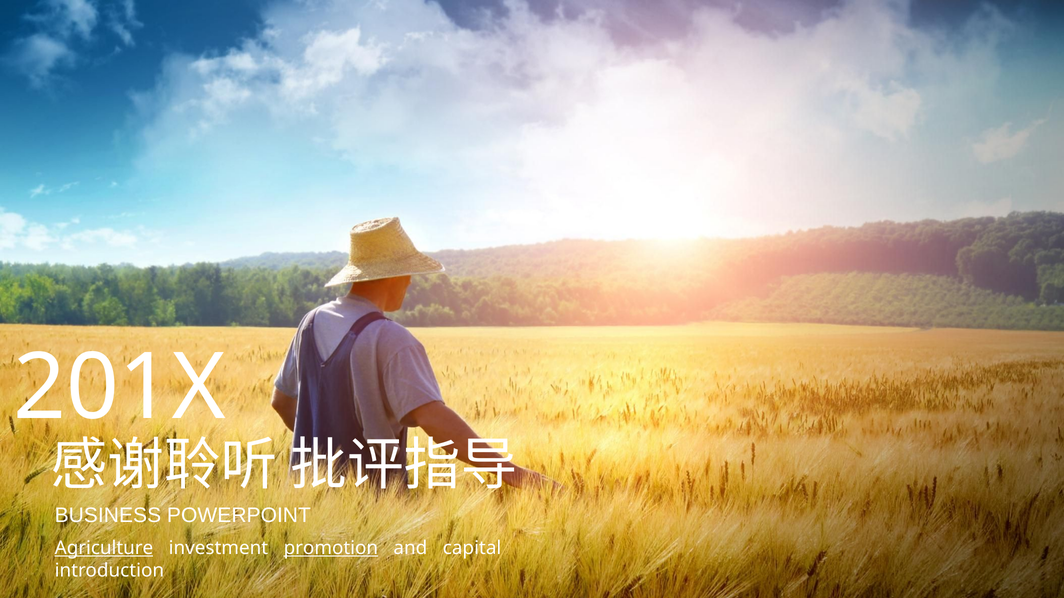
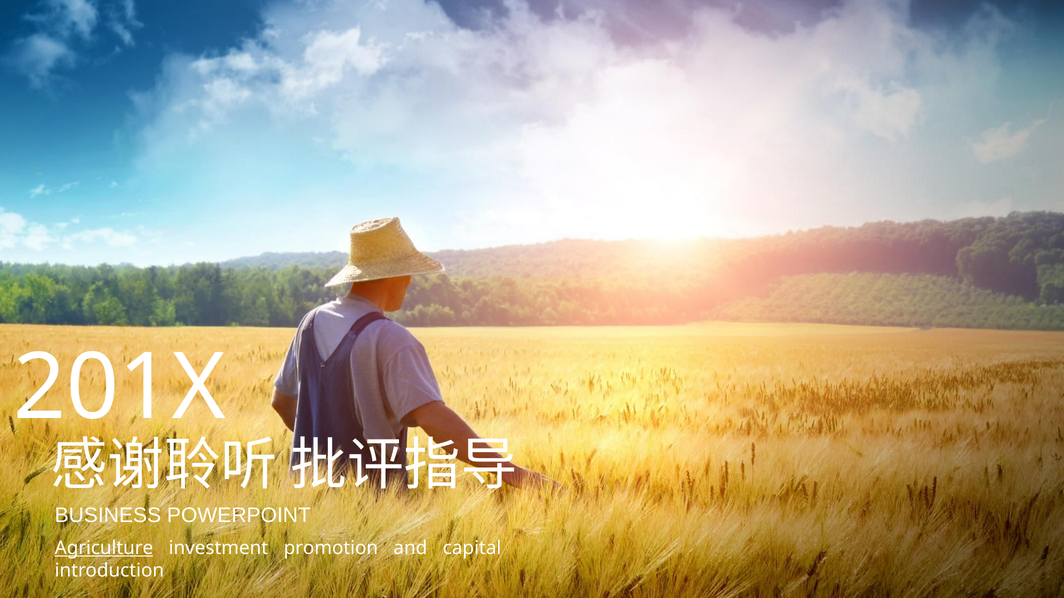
promotion underline: present -> none (331, 548)
